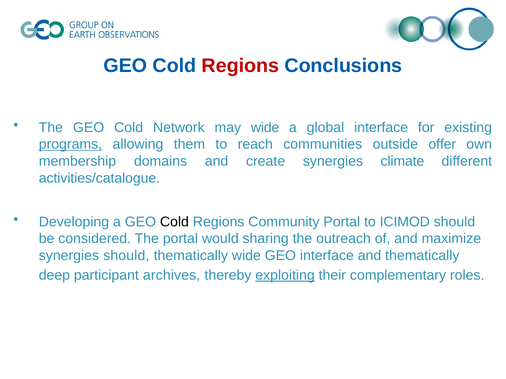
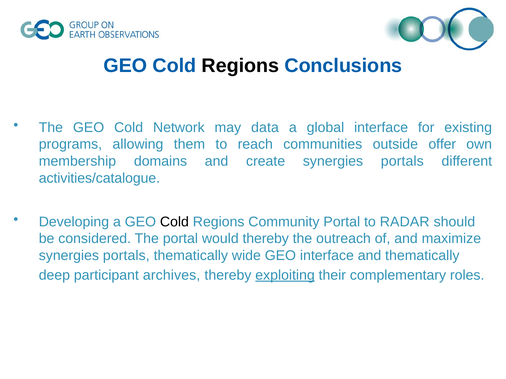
Regions colour: red -> black (240, 66)
may wide: wide -> data (265, 128)
programs underline: present -> none (70, 145)
create synergies climate: climate -> portals (402, 161)
ICIMOD: ICIMOD -> RADAR (405, 222)
would sharing: sharing -> thereby (266, 239)
should: should -> portals (126, 256)
